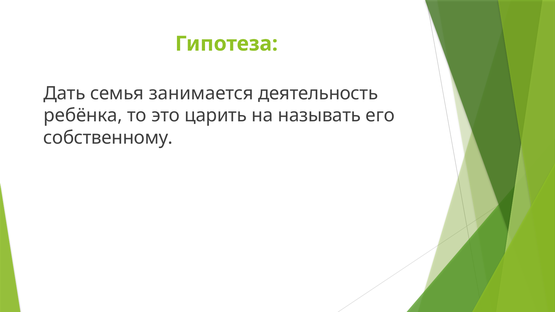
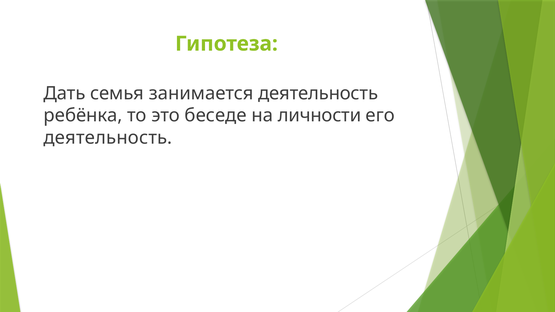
царить: царить -> беседе (216, 116)
называть: называть -> личности (319, 116)
собственному: собственному -> деятельность (108, 138)
